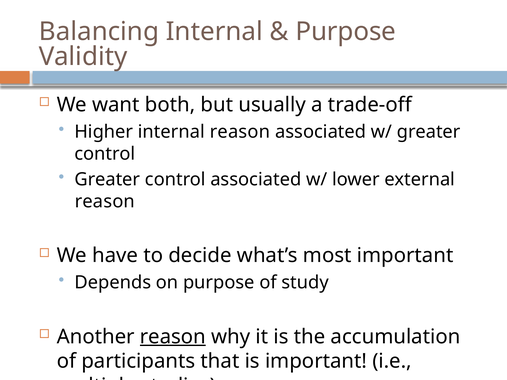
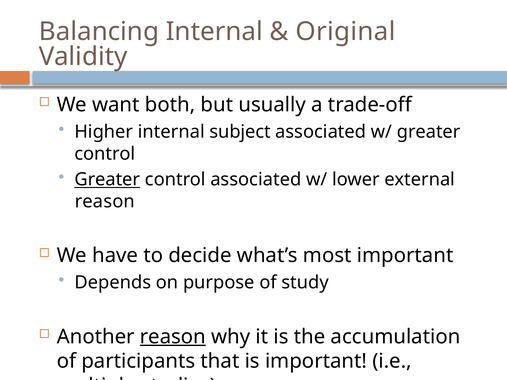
Purpose: Purpose -> Original (346, 32)
internal reason: reason -> subject (240, 132)
Greater underline: none -> present (107, 180)
